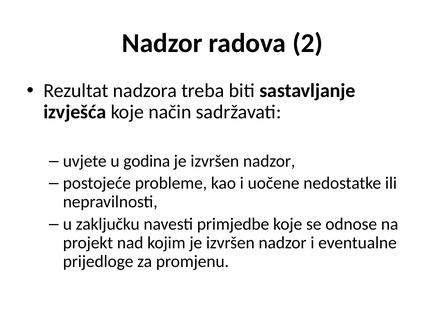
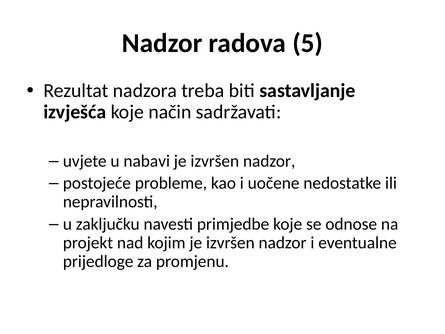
2: 2 -> 5 (308, 43)
godina: godina -> nabavi (147, 161)
